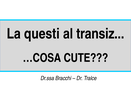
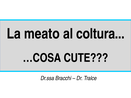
questi: questi -> meato (42, 34)
transiz: transiz -> coltura (100, 34)
